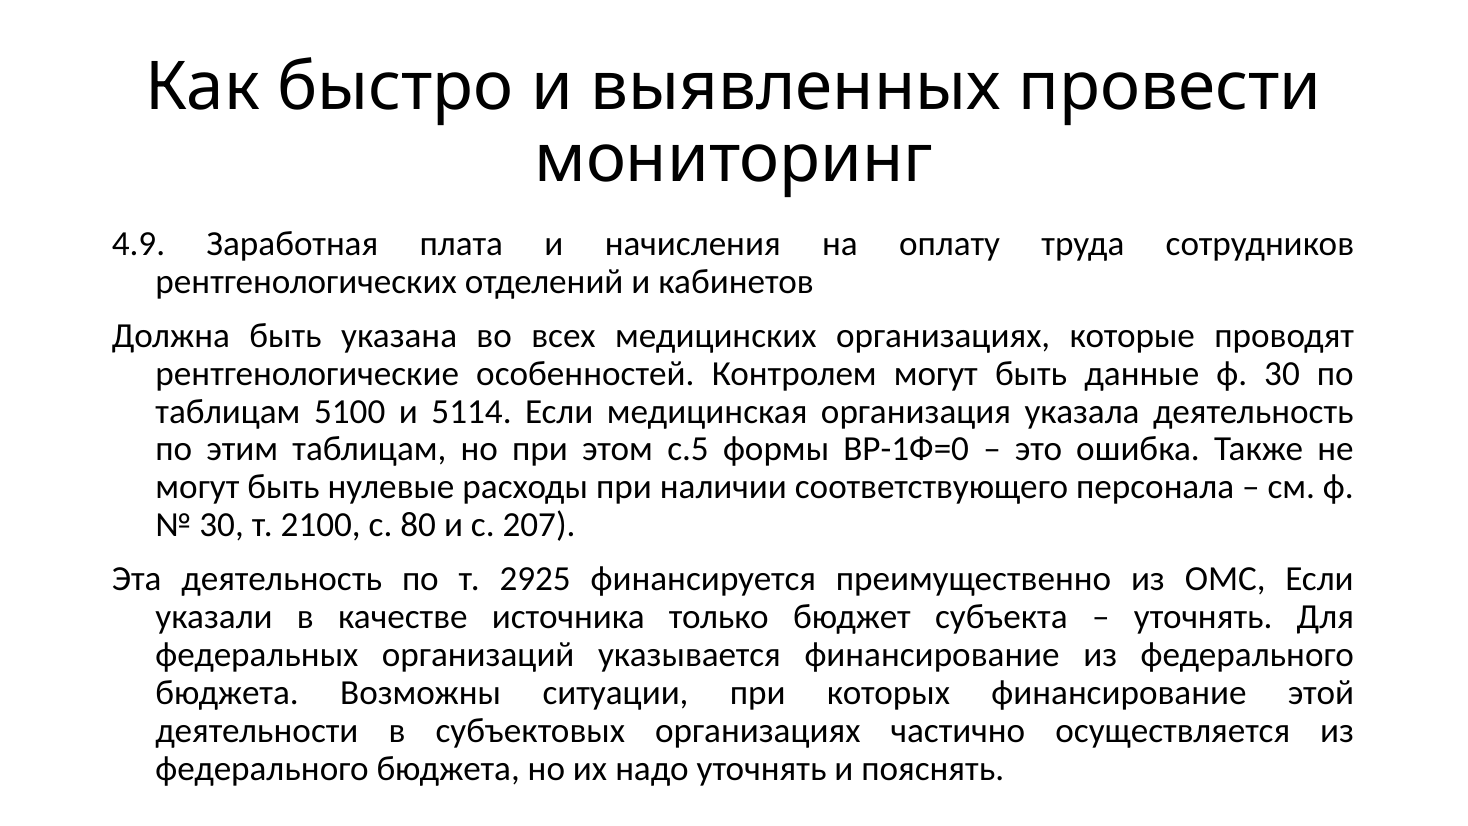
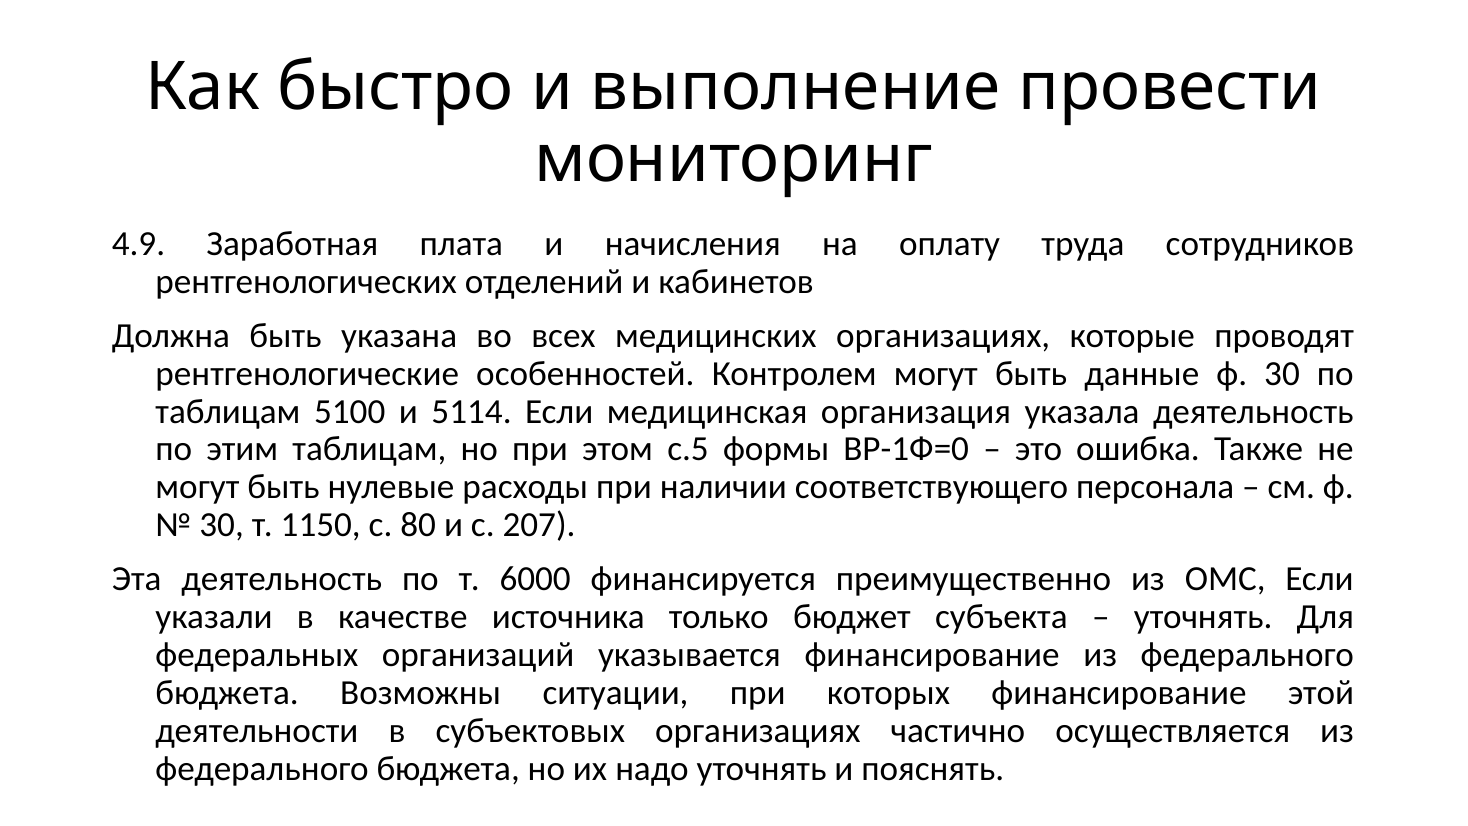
выявленных: выявленных -> выполнение (796, 87)
2100: 2100 -> 1150 (321, 525)
2925: 2925 -> 6000 (535, 578)
